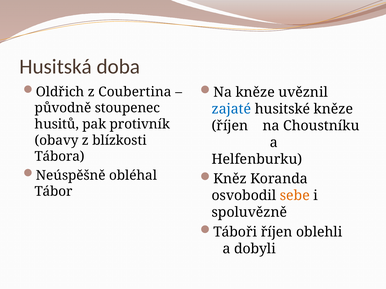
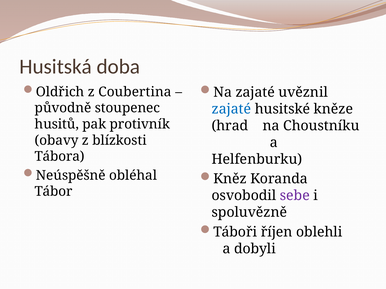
Na kněze: kněze -> zajaté (255, 92)
říjen: říjen -> hrad (230, 126)
sebe colour: orange -> purple (295, 196)
